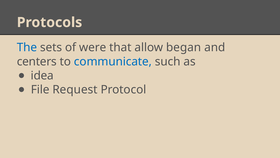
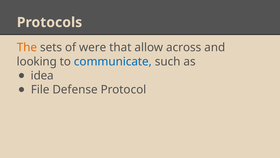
The colour: blue -> orange (27, 47)
began: began -> across (184, 47)
centers: centers -> looking (37, 61)
Request: Request -> Defense (75, 89)
